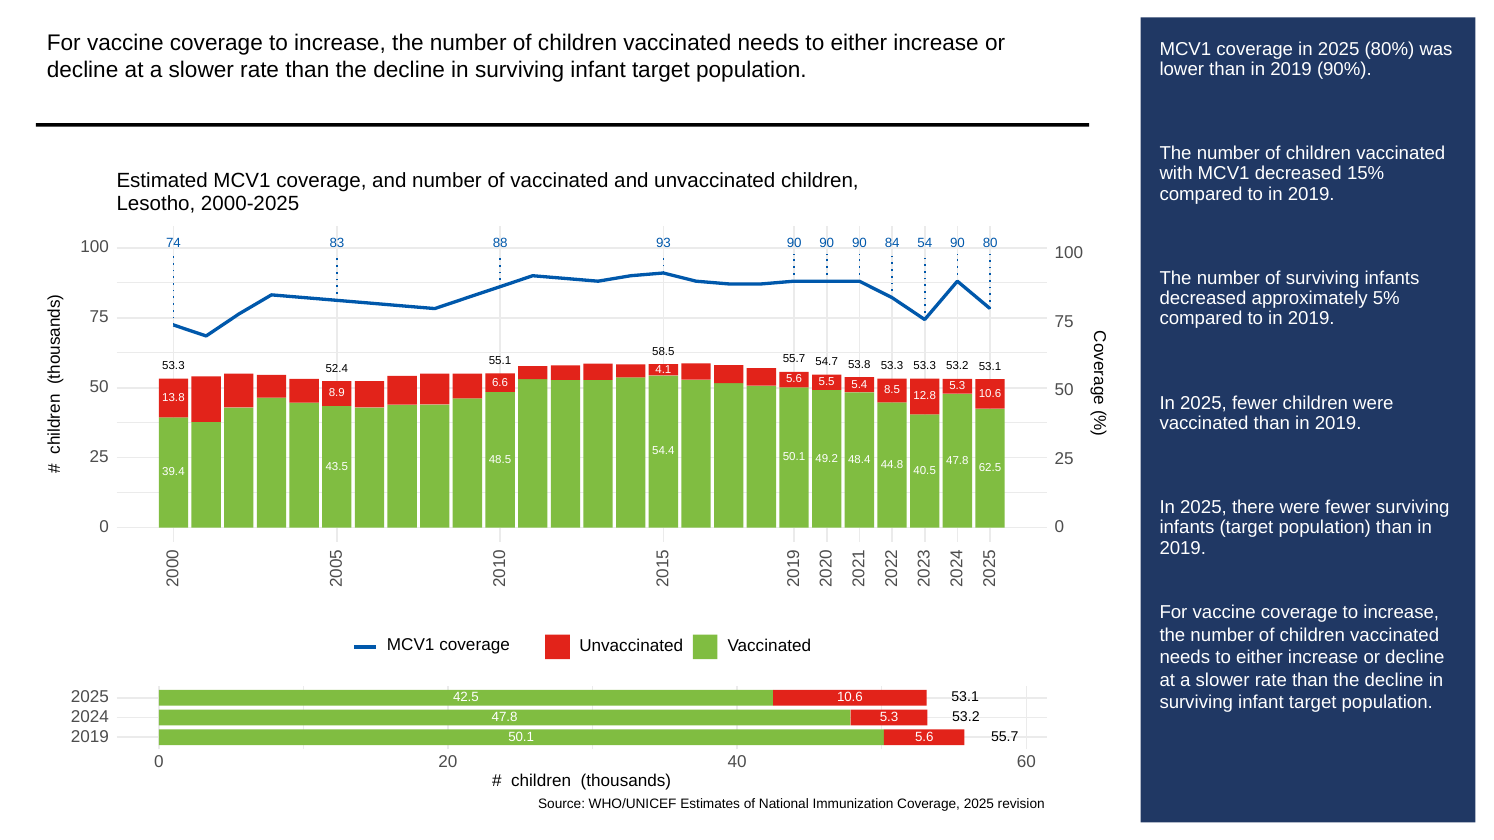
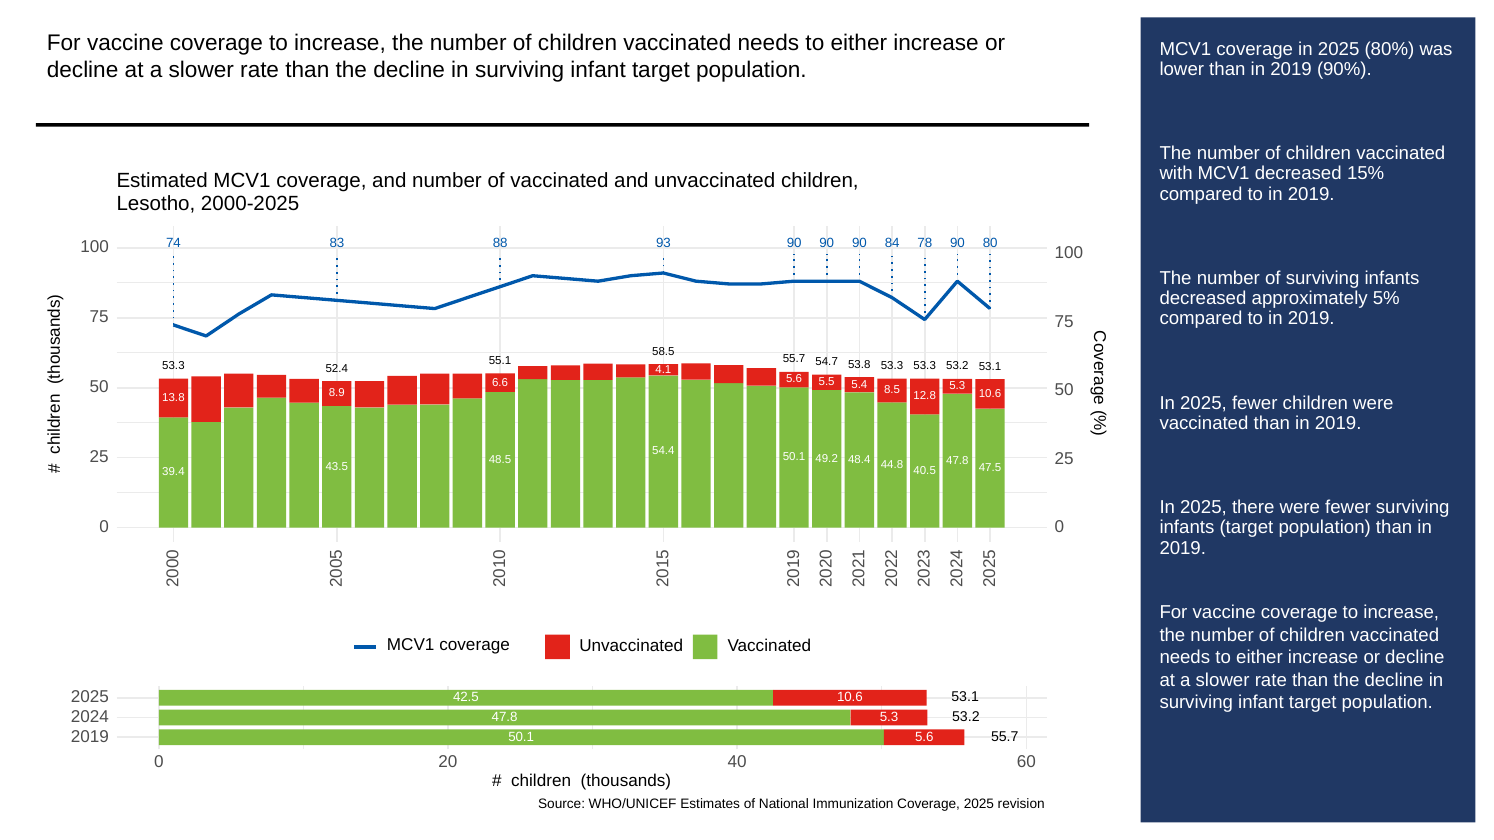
54: 54 -> 78 (925, 243)
62.5: 62.5 -> 47.5 (990, 468)
